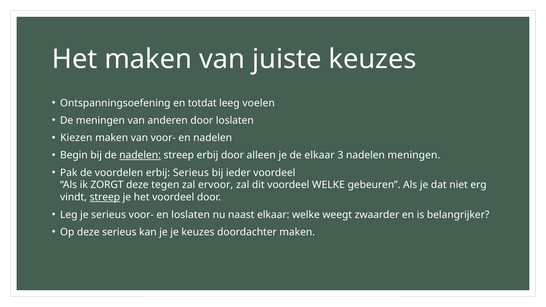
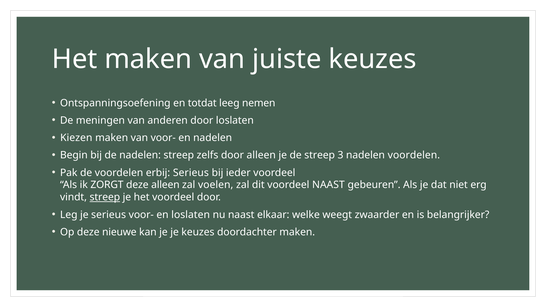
voelen: voelen -> nemen (259, 103)
nadelen underline: present -> none (140, 155)
streep erbij: erbij -> zelfs (207, 155)
de elkaar: elkaar -> streep (320, 155)
nadelen meningen: meningen -> voordelen (414, 155)
deze tegen: tegen -> alleen (165, 185)
ervoor: ervoor -> voelen (216, 185)
voordeel WELKE: WELKE -> NAAST (328, 185)
deze serieus: serieus -> nieuwe (119, 232)
